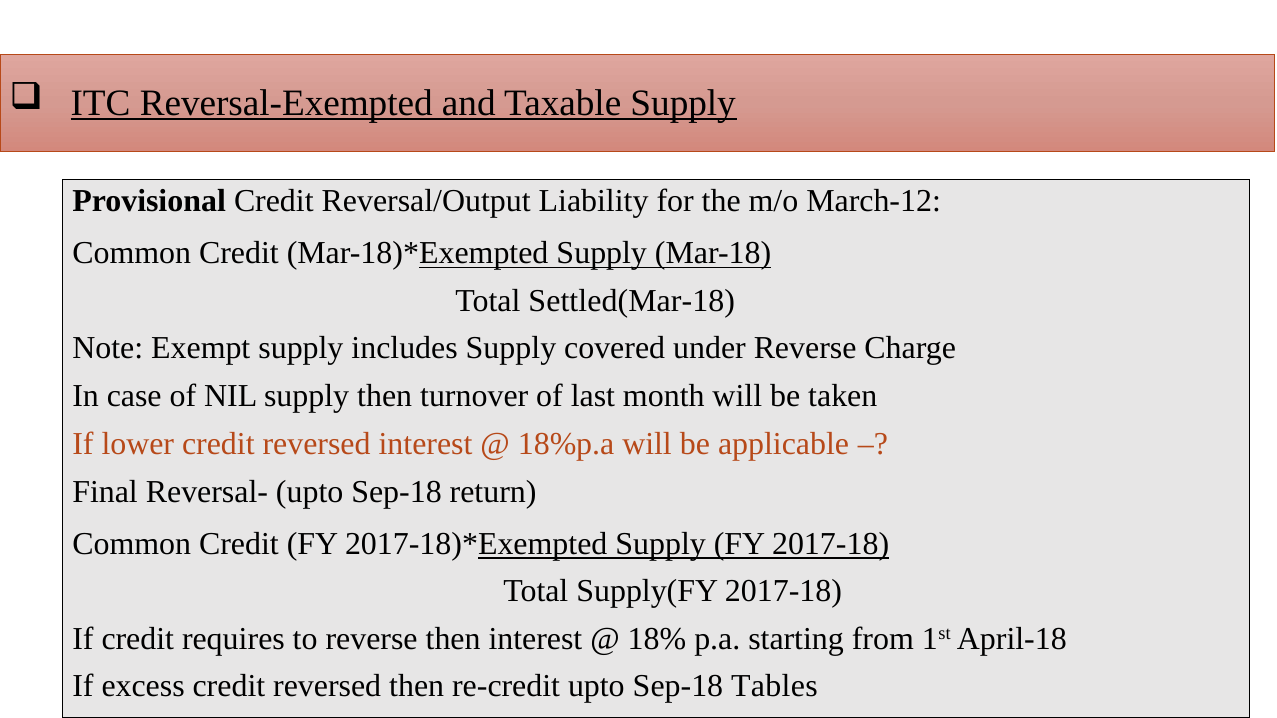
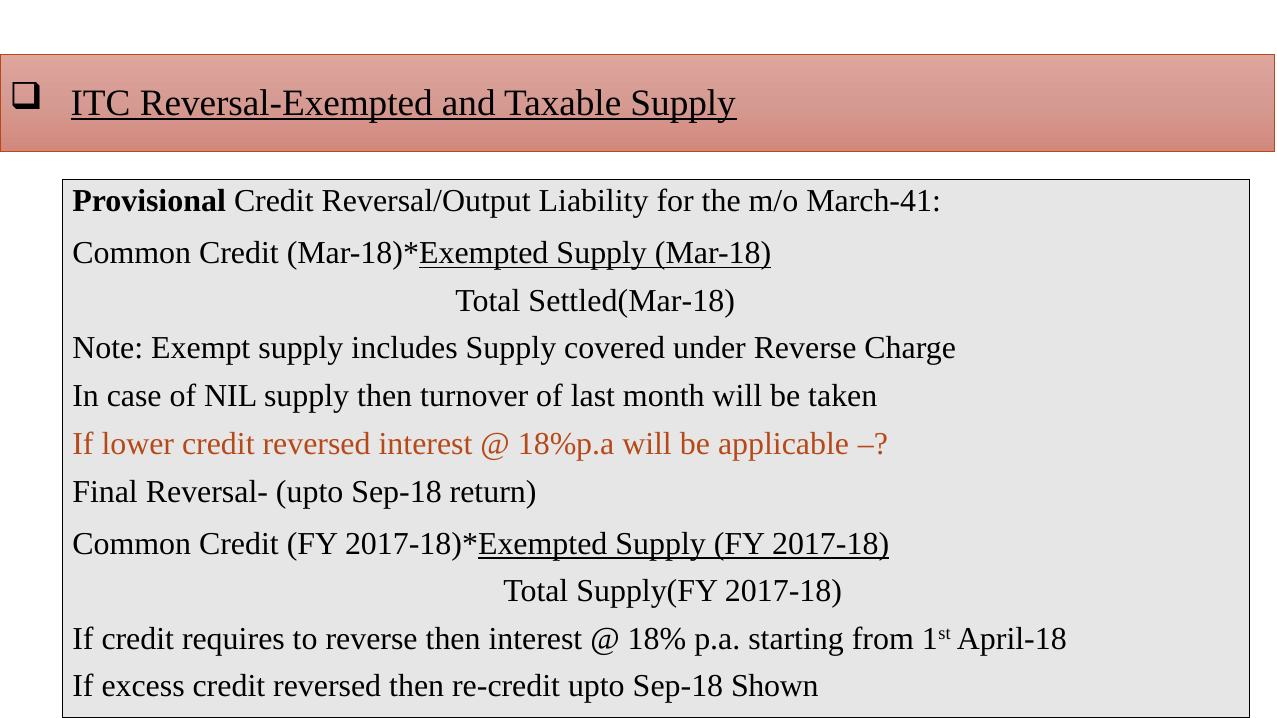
March-12: March-12 -> March-41 (874, 201)
Tables: Tables -> Shown (775, 687)
